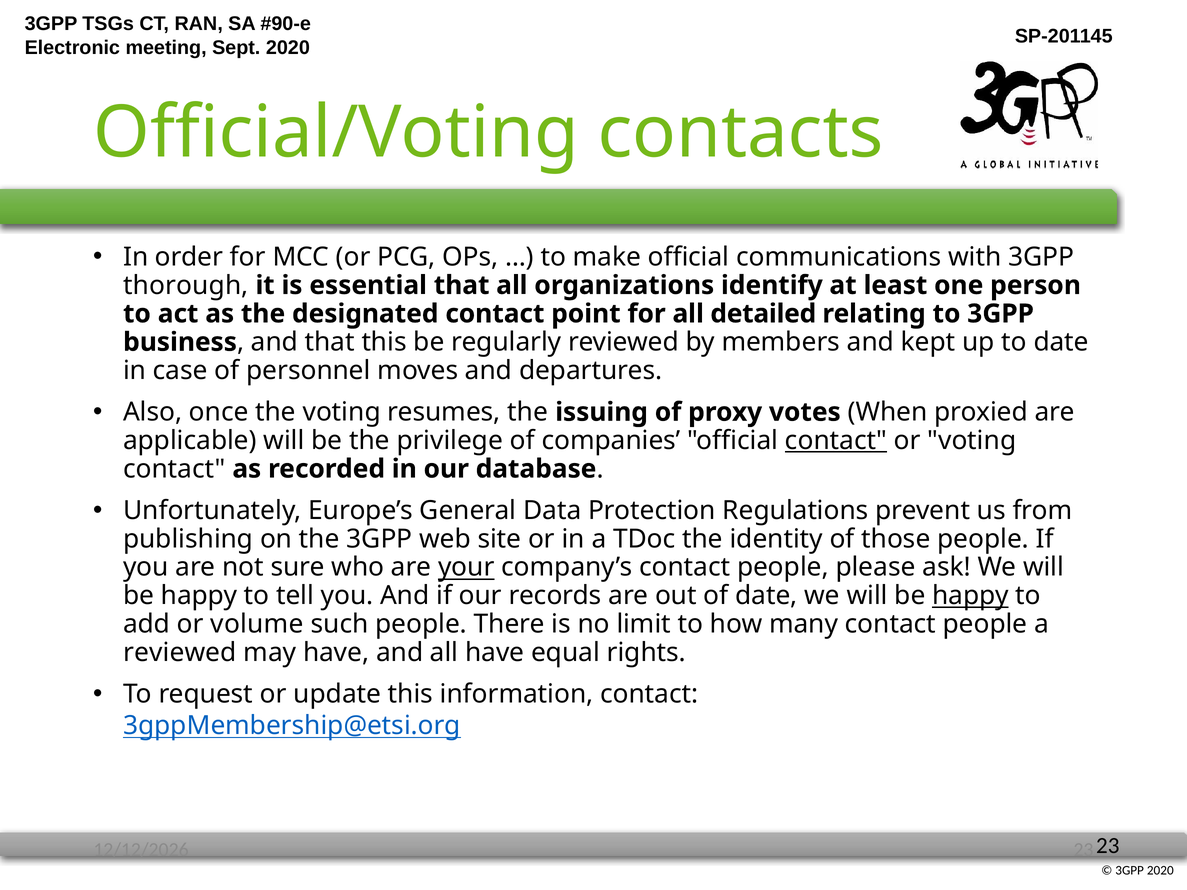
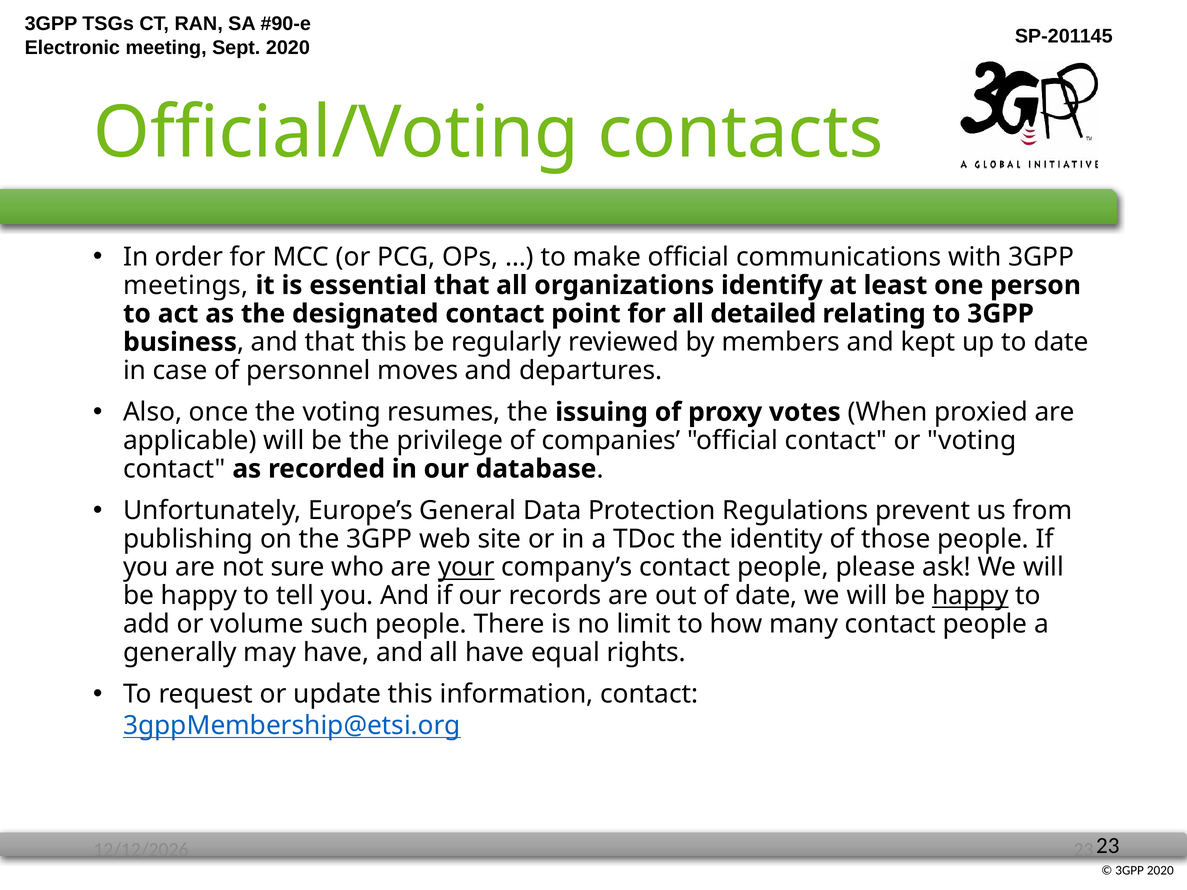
thorough: thorough -> meetings (186, 285)
contact underline: present -> none (836, 441)
reviewed: reviewed -> generally (180, 653)
